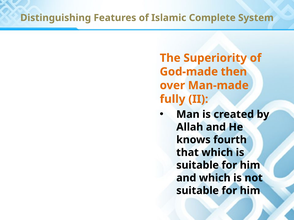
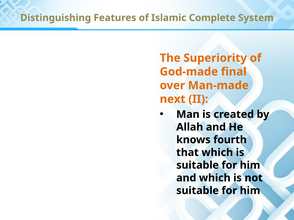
then: then -> final (234, 72)
fully: fully -> next (173, 99)
